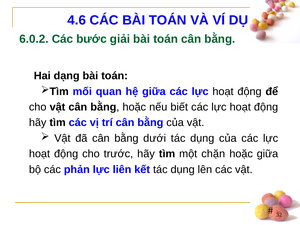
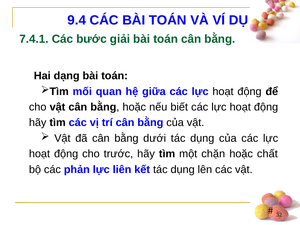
4.6: 4.6 -> 9.4 (77, 20)
6.0.2: 6.0.2 -> 7.4.1 (34, 39)
hoặc giữa: giữa -> chất (267, 154)
